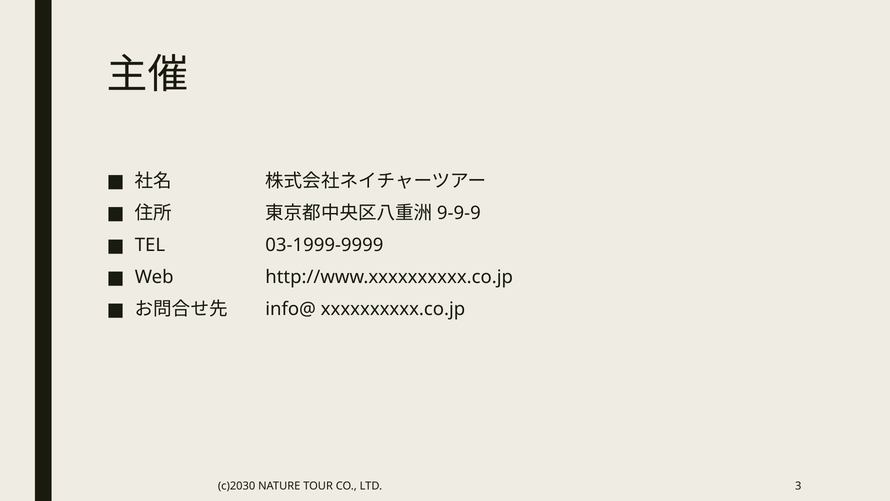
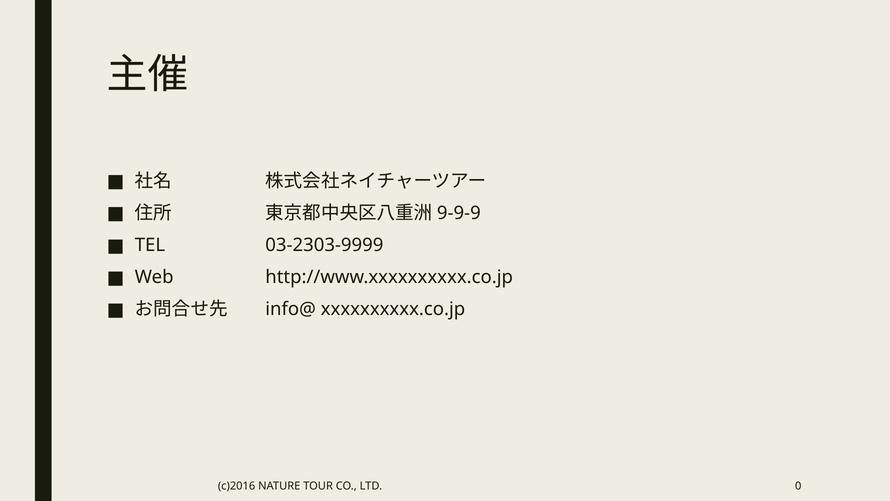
03-1999-9999: 03-1999-9999 -> 03-2303-9999 (324, 245)
c)2030: c)2030 -> c)2016 (237, 486)
3: 3 -> 0 (798, 486)
